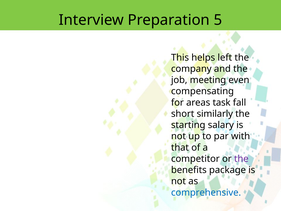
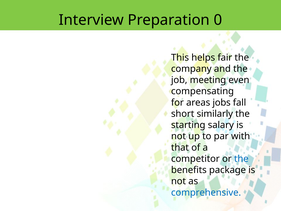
5: 5 -> 0 (218, 20)
left: left -> fair (225, 57)
task: task -> jobs (222, 102)
the colour: purple -> blue (241, 159)
